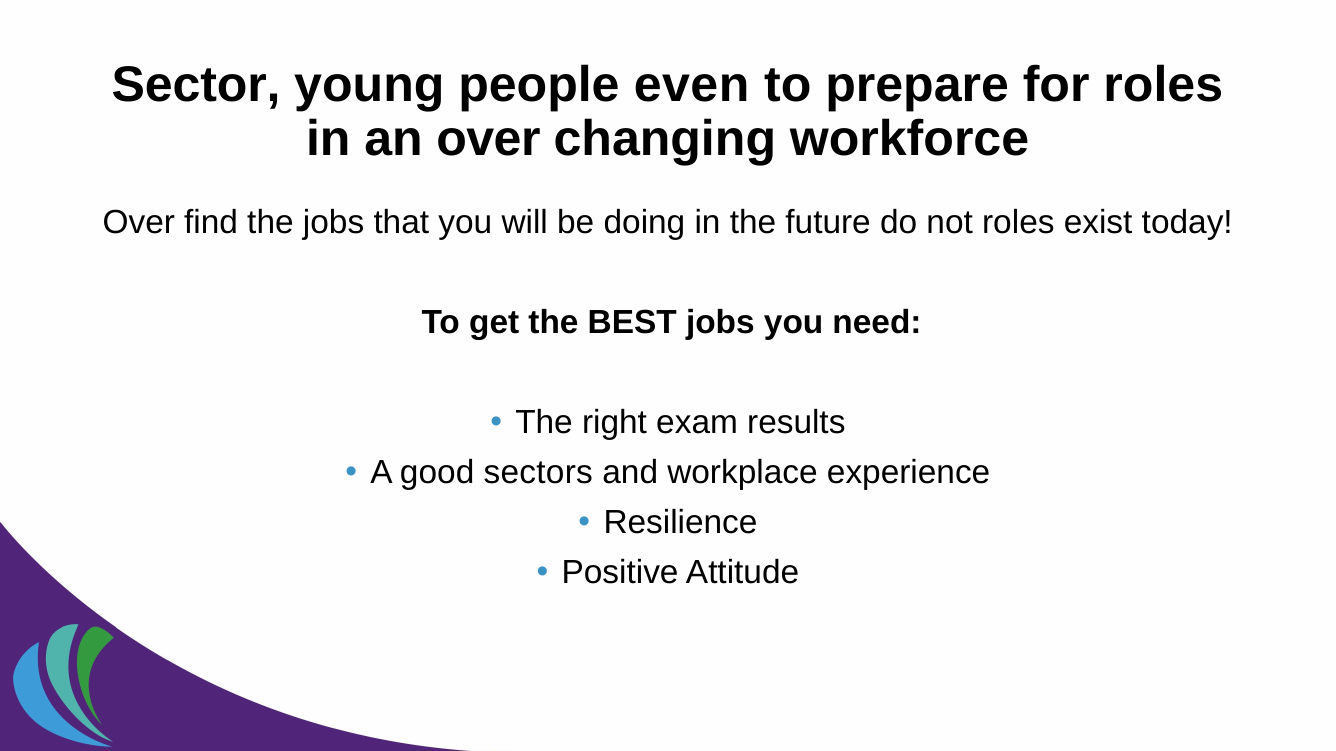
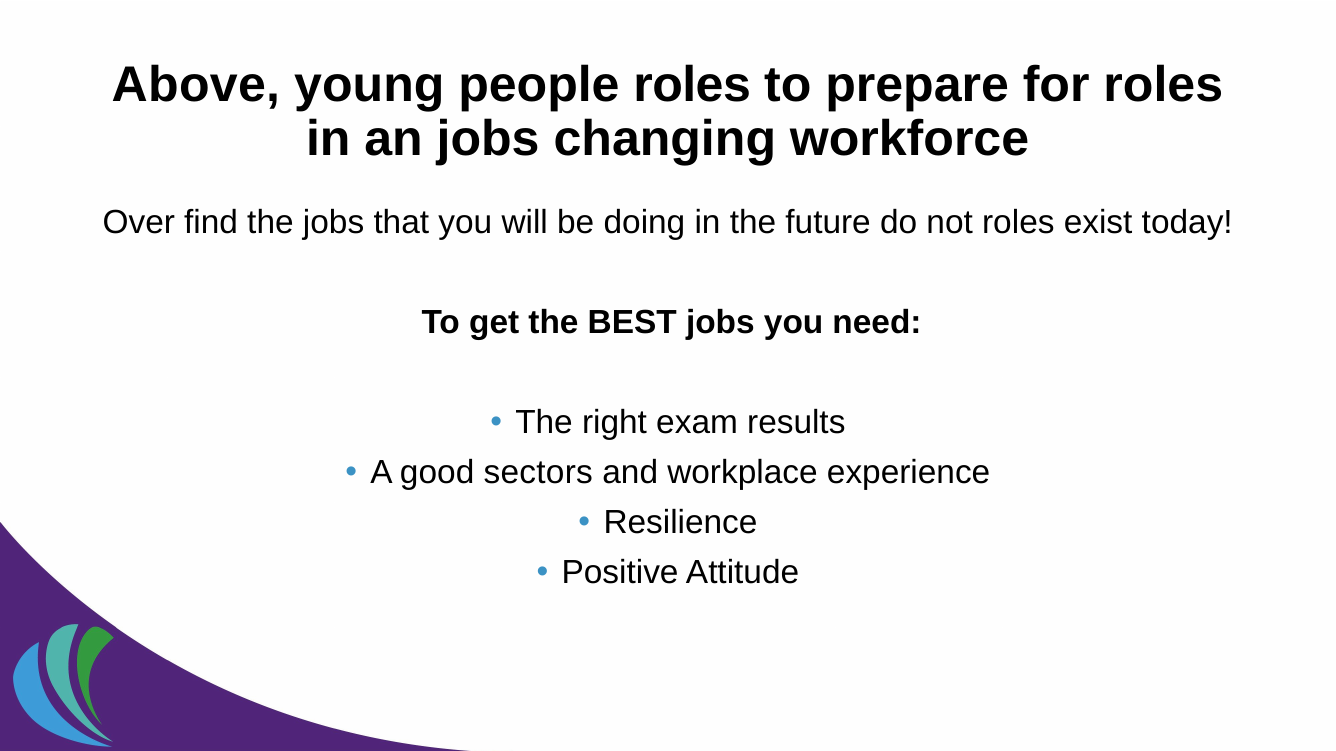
Sector: Sector -> Above (196, 85)
people even: even -> roles (692, 85)
an over: over -> jobs (488, 139)
